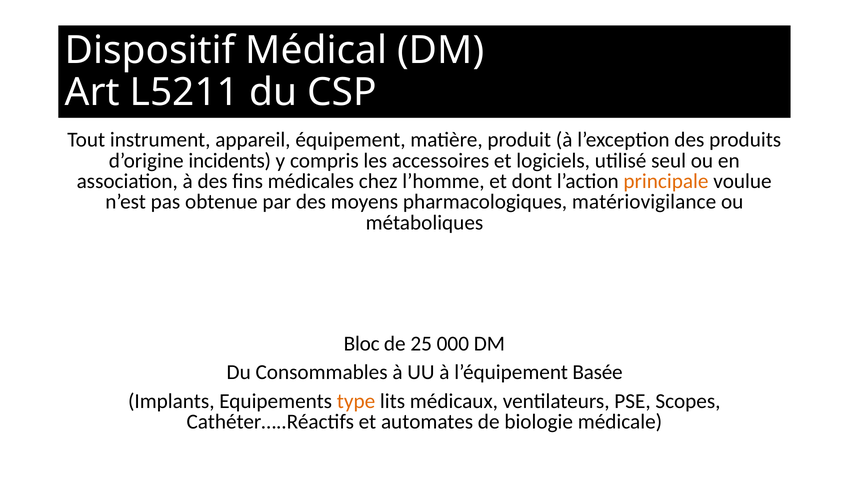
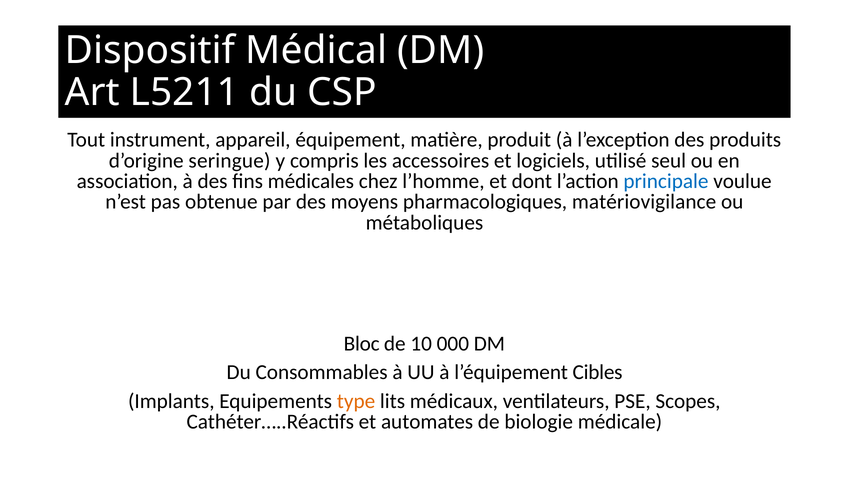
incidents: incidents -> seringue (230, 160)
principale colour: orange -> blue (666, 181)
25: 25 -> 10 (421, 343)
Basée: Basée -> Cibles (598, 372)
